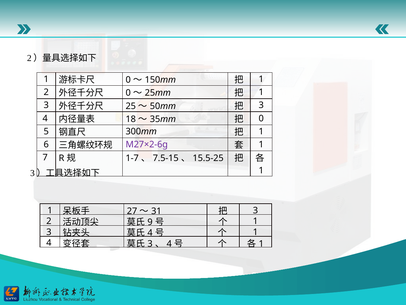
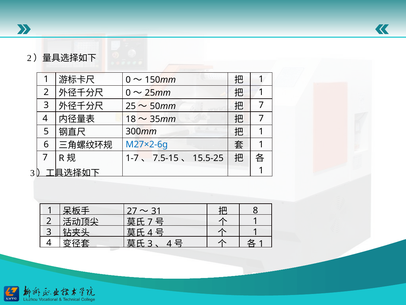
3: 3 -> 7 (261, 105)
0: 0 -> 7 (261, 118)
M27×2-6g colour: purple -> blue (147, 144)
3: 3 -> 8 (255, 210)
9: 9 -> 7 (150, 222)
